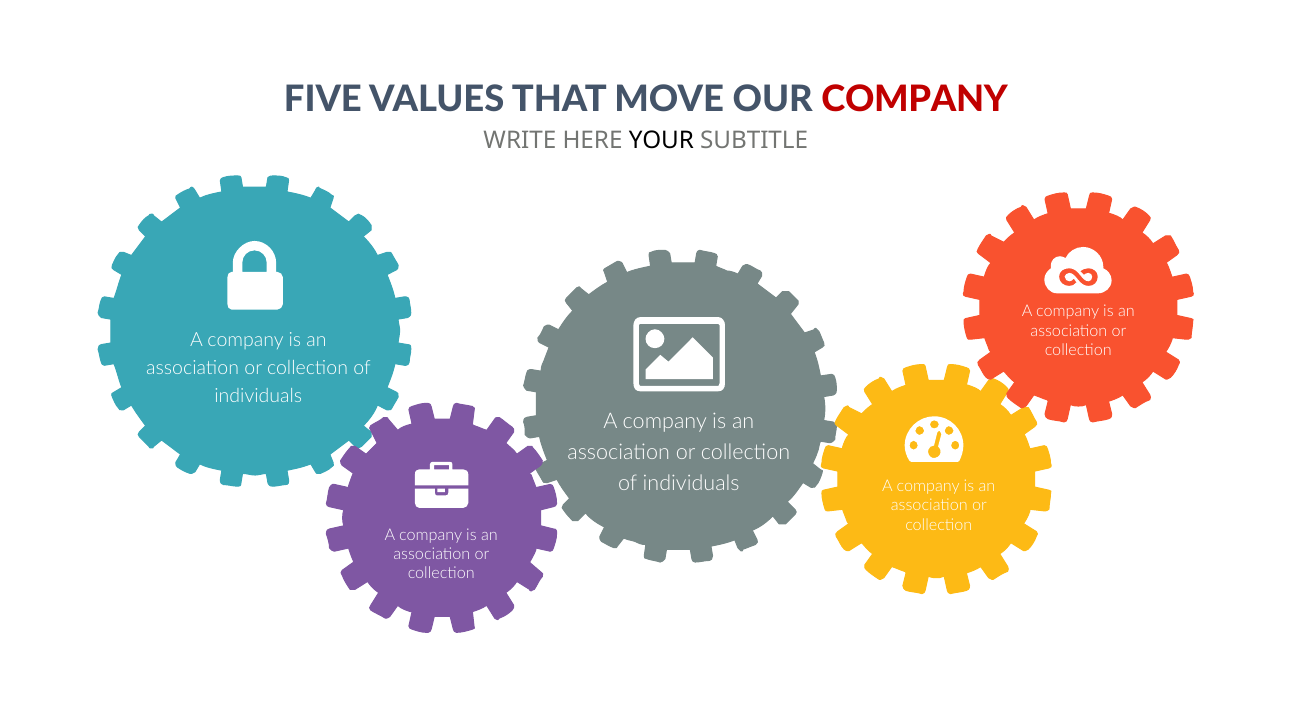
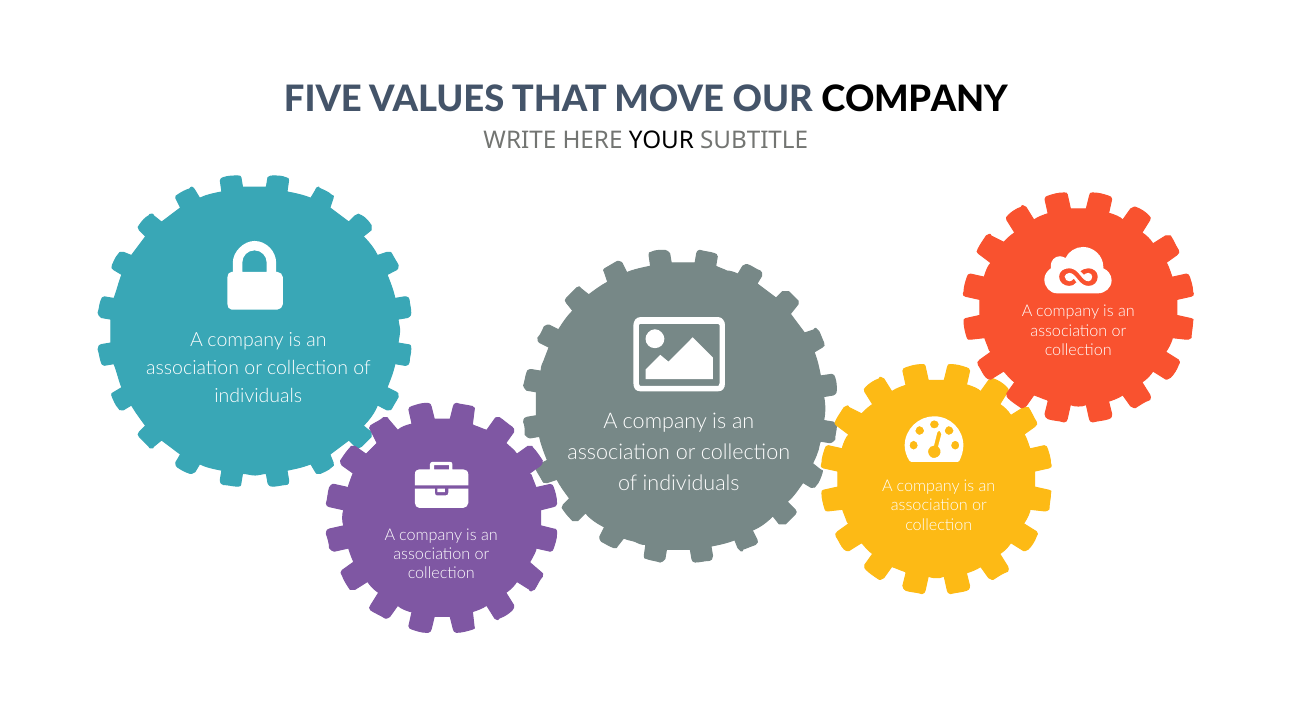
COMPANY colour: red -> black (915, 99)
